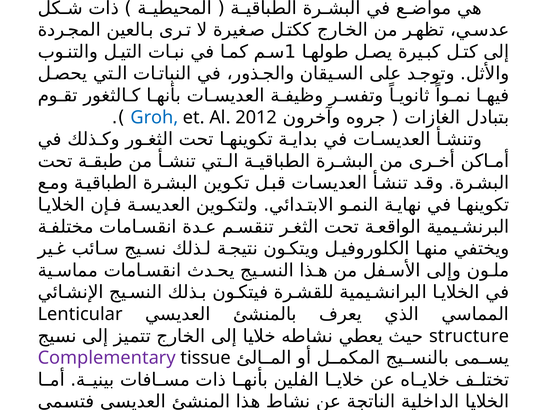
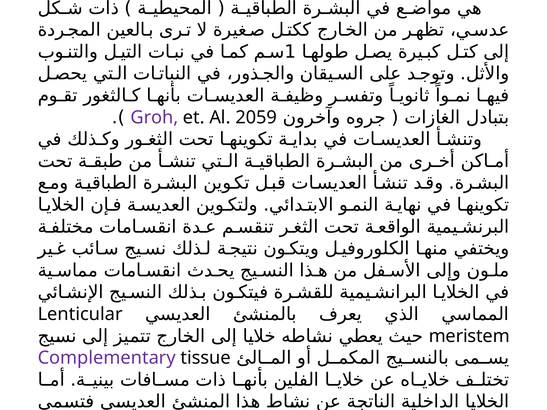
Groh colour: blue -> purple (154, 117)
2012: 2012 -> 2059 (256, 117)
structure: structure -> meristem (469, 336)
